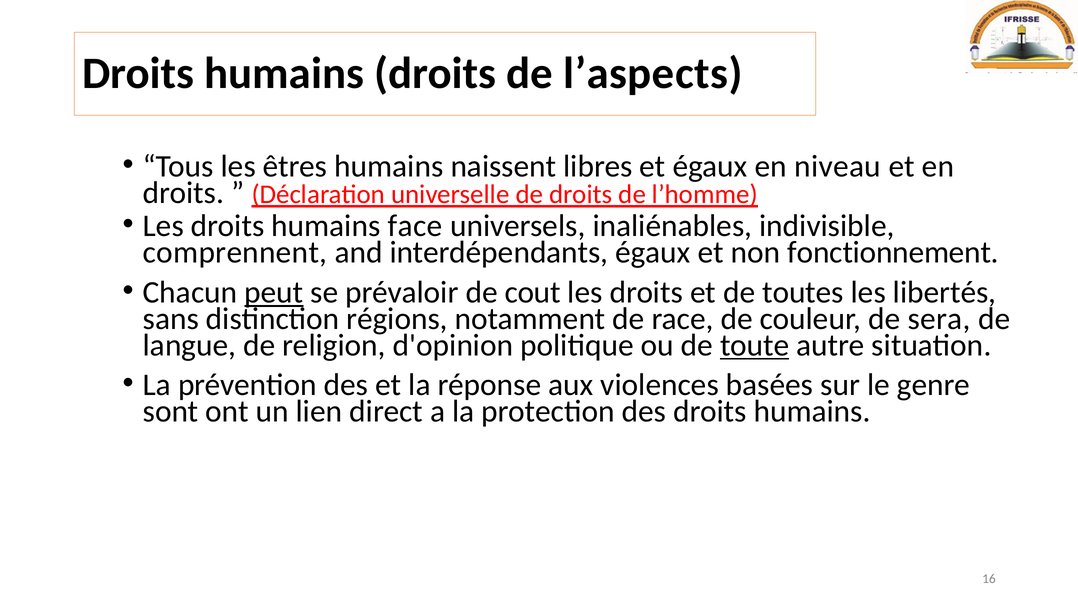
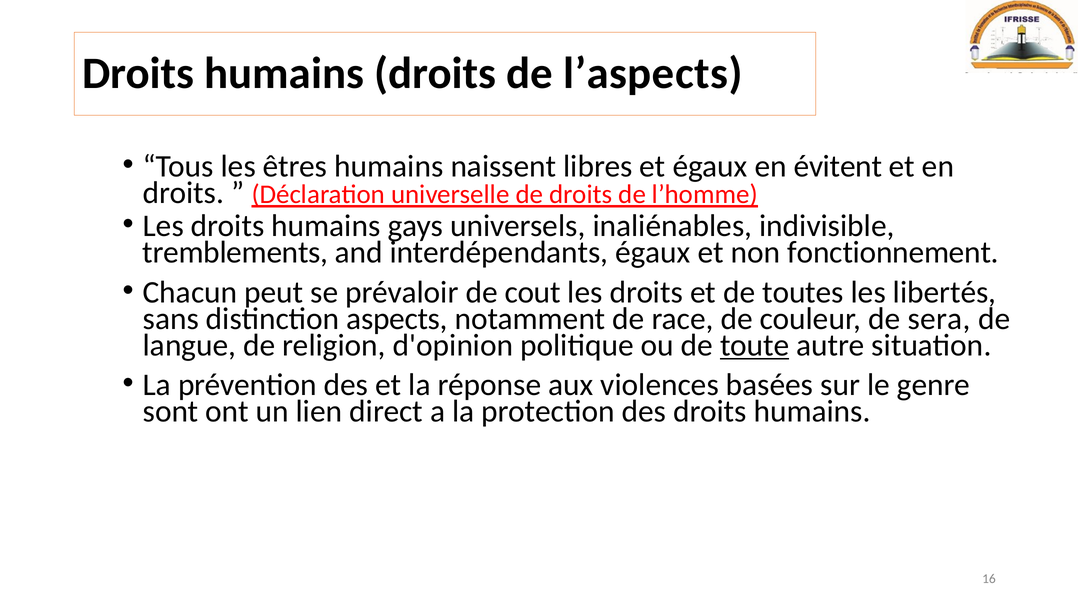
niveau: niveau -> évitent (838, 167)
face: face -> gays (415, 226)
comprennent: comprennent -> tremblements (235, 253)
peut underline: present -> none (274, 293)
régions: régions -> aspects (397, 319)
